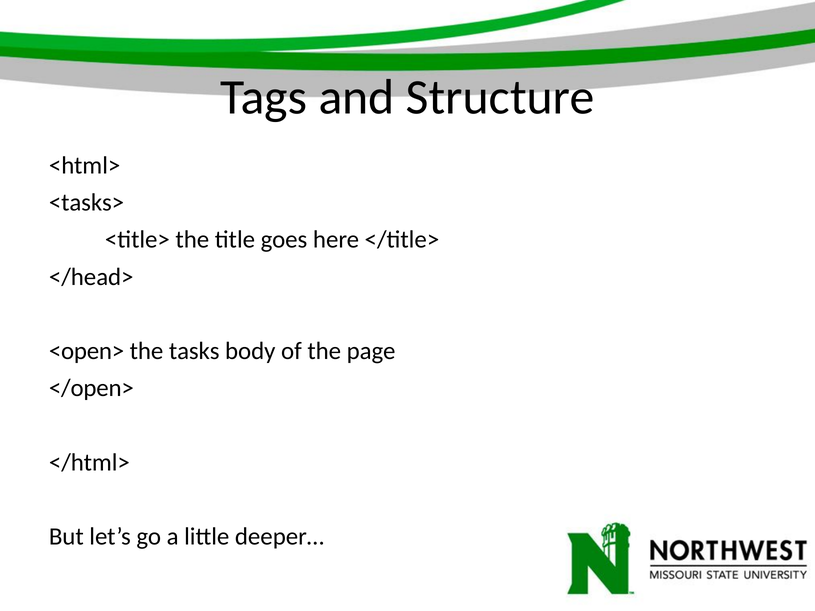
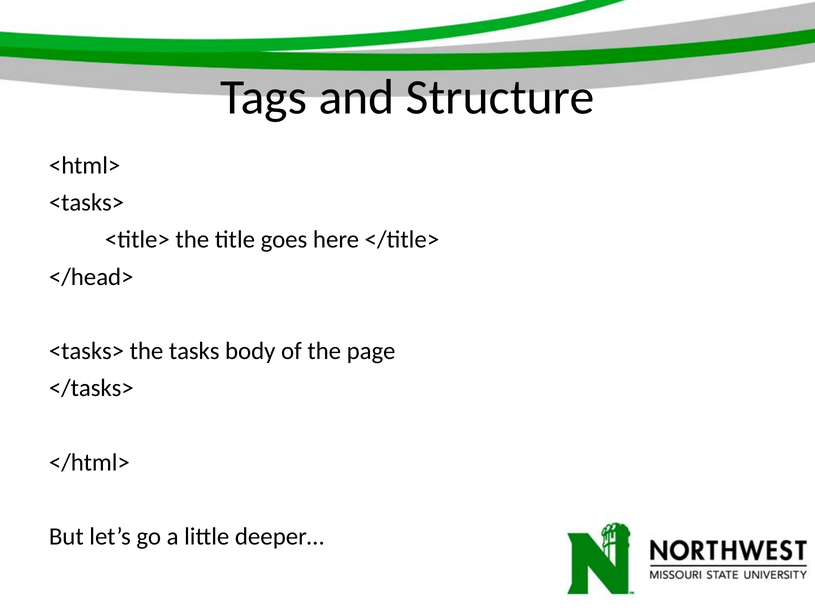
<open>: <open> -> <tasks> (87, 351)
</open>: </open> -> </tasks> (91, 388)
